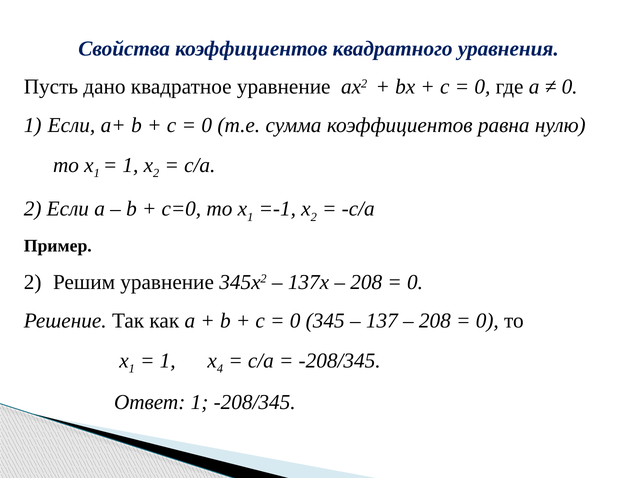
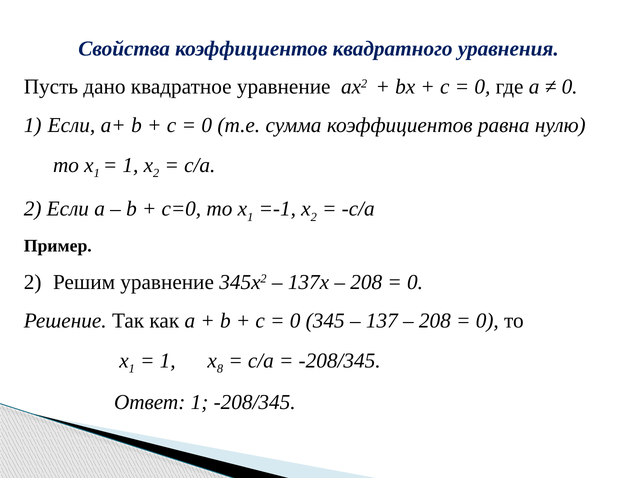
4: 4 -> 8 (220, 369)
